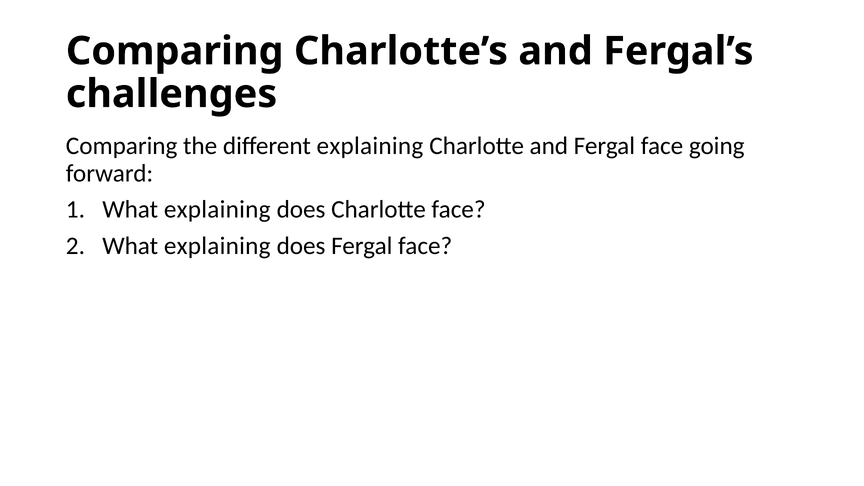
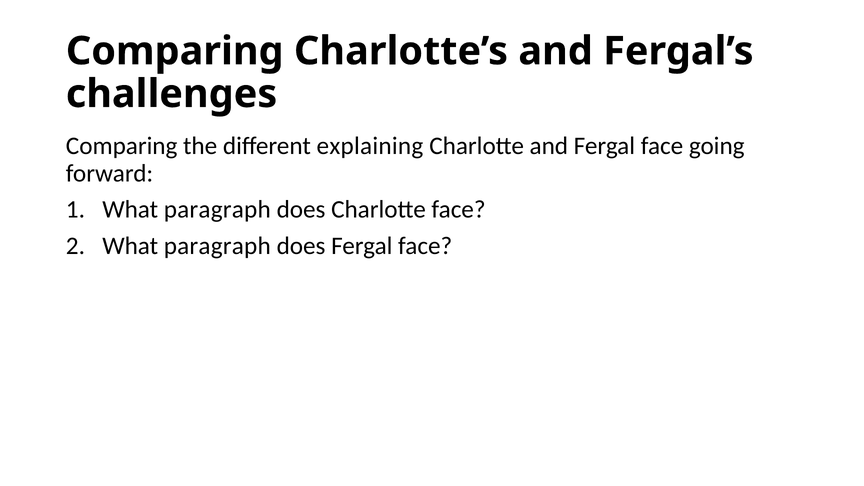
explaining: explaining -> paragraph (217, 210)
explaining: explaining -> paragraph (217, 246)
